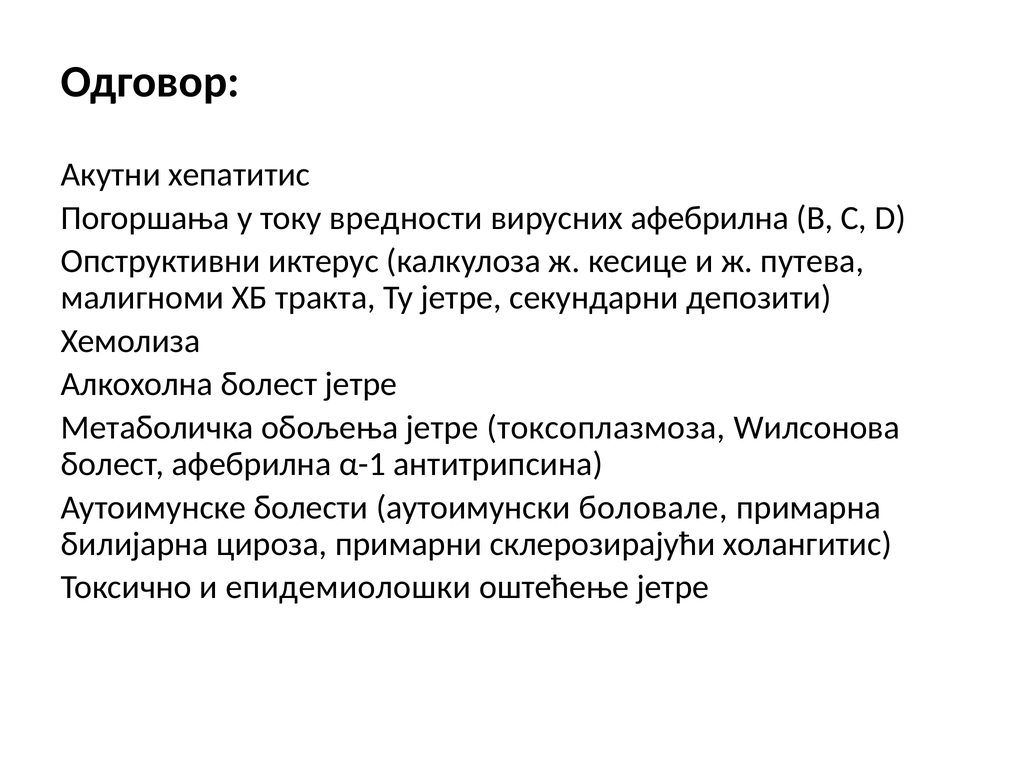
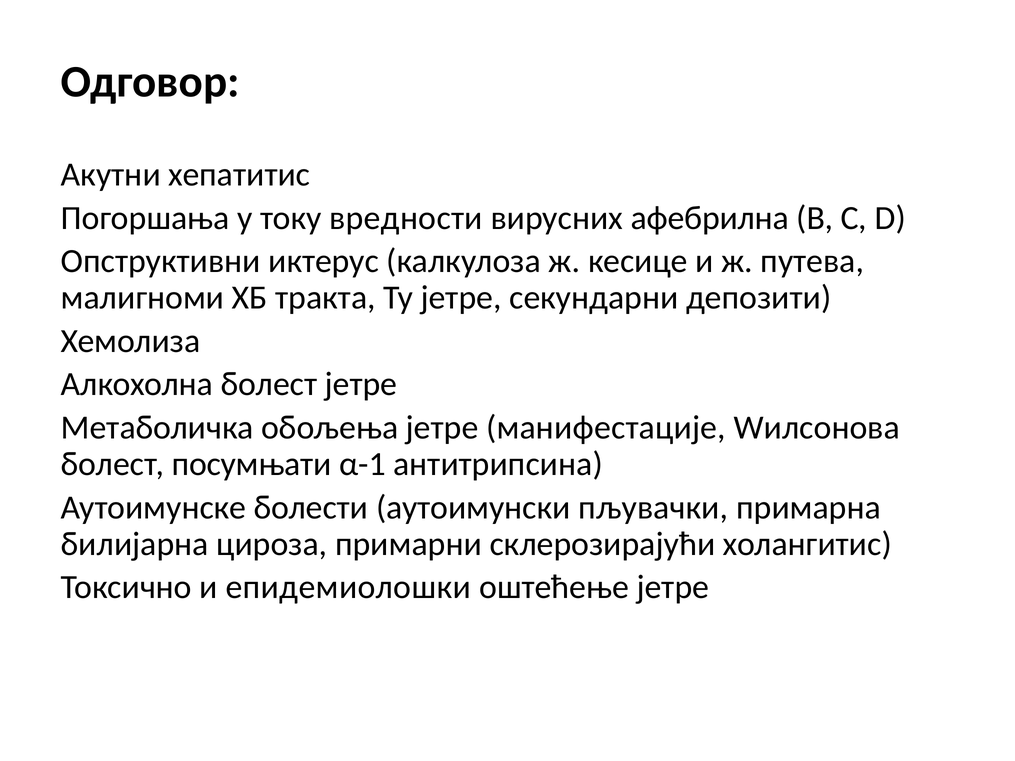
токсоплазмоза: токсоплазмоза -> манифестације (606, 428)
болест афебрилна: афебрилна -> посумњати (252, 464)
боловале: боловале -> пљувачки (653, 508)
